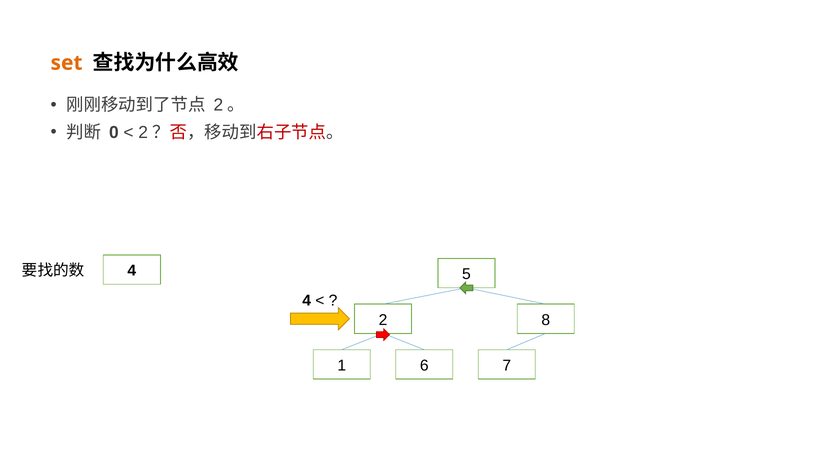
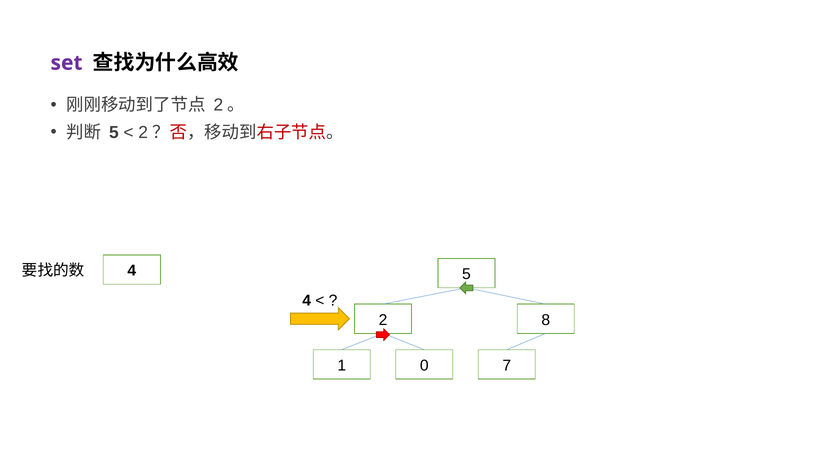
set colour: orange -> purple (67, 63)
0: 0 -> 5 (114, 133)
6: 6 -> 0 (424, 366)
